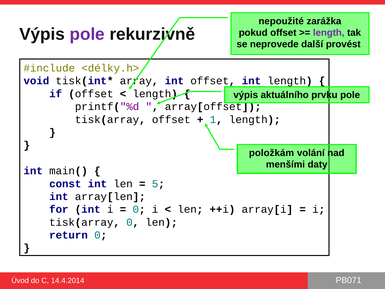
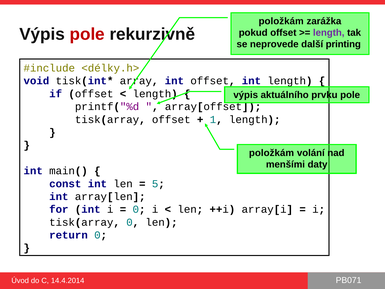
nepoužité: nepoužité -> položkám (281, 21)
pole colour: purple -> red (87, 34)
provést: provést -> printing (343, 44)
